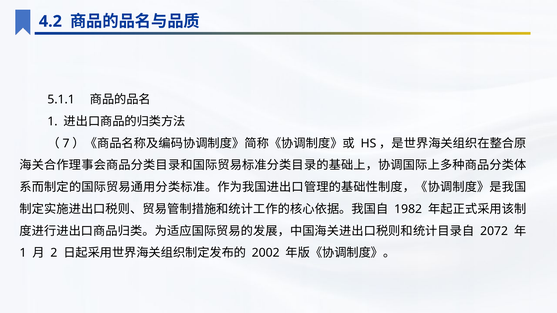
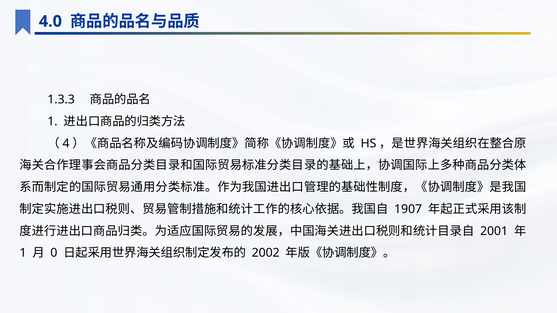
4.2: 4.2 -> 4.0 (50, 21)
5.1.1: 5.1.1 -> 1.3.3 (61, 100)
7: 7 -> 4 (66, 144)
1982: 1982 -> 1907 (408, 209)
2072: 2072 -> 2001 (494, 231)
2: 2 -> 0 (54, 253)
